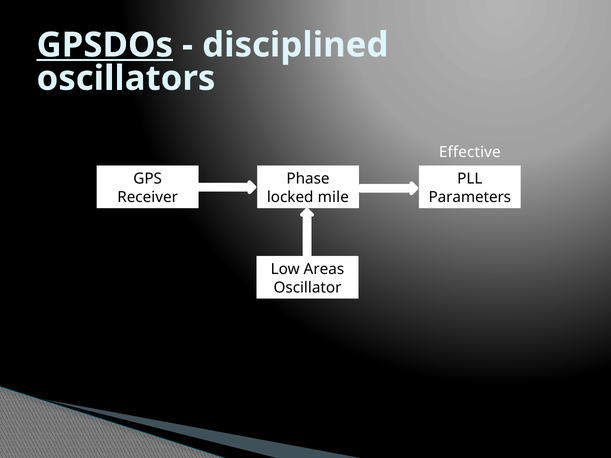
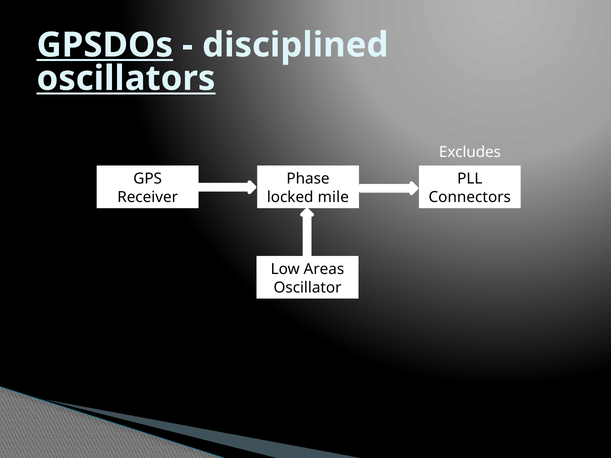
oscillators underline: none -> present (126, 78)
Effective: Effective -> Excludes (470, 153)
Parameters: Parameters -> Connectors (470, 197)
